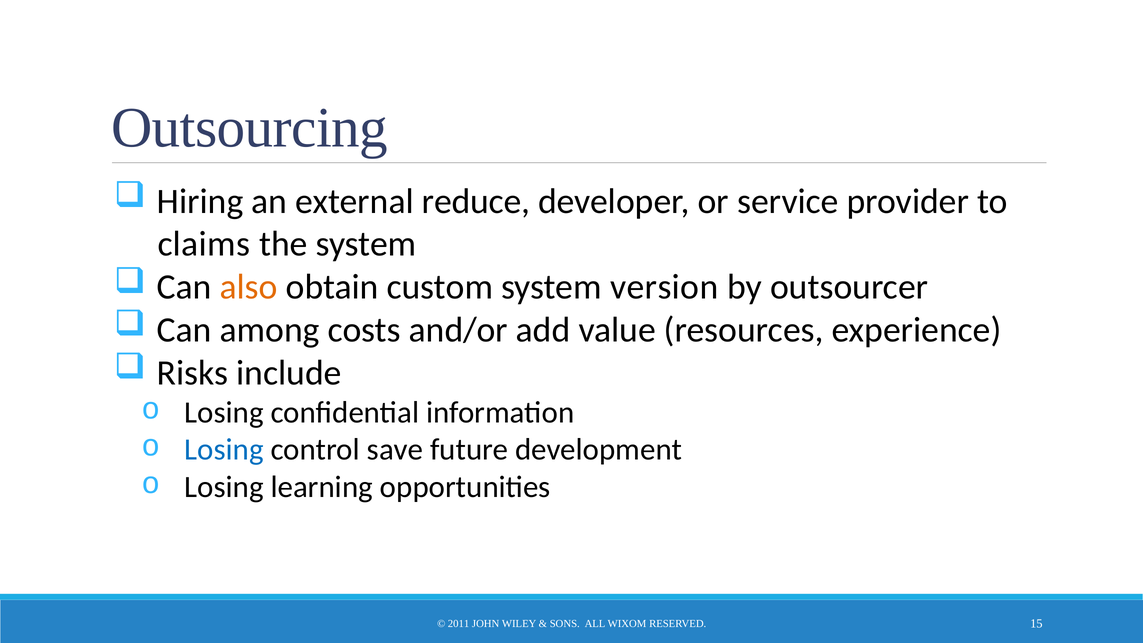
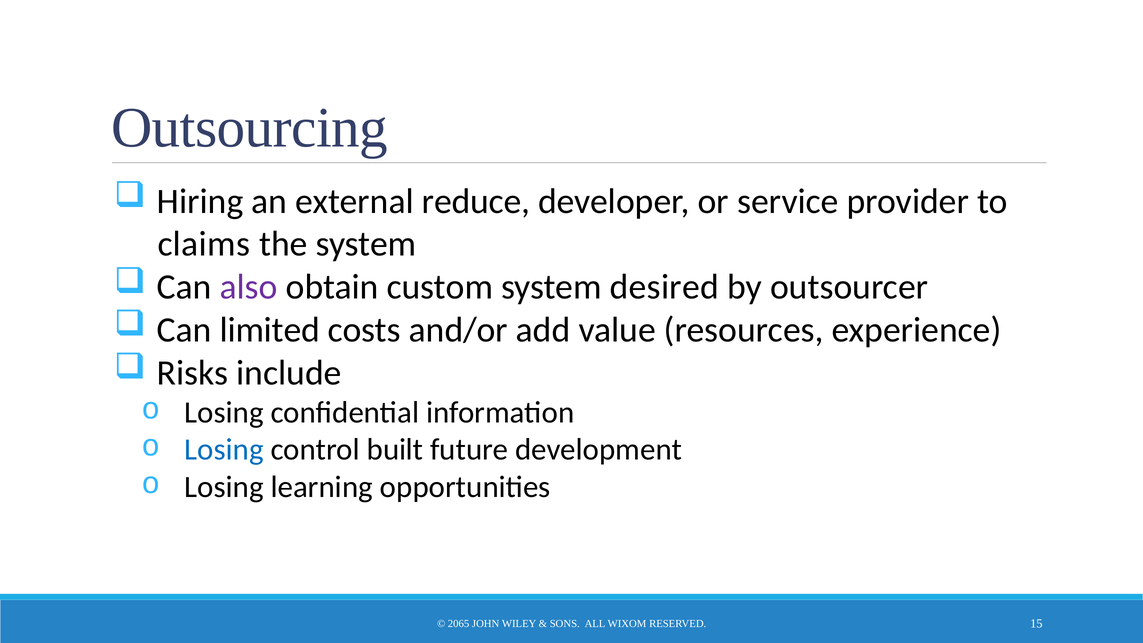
also colour: orange -> purple (249, 287)
version: version -> desired (664, 287)
among: among -> limited (270, 330)
save: save -> built (395, 450)
2011: 2011 -> 2065 (459, 623)
